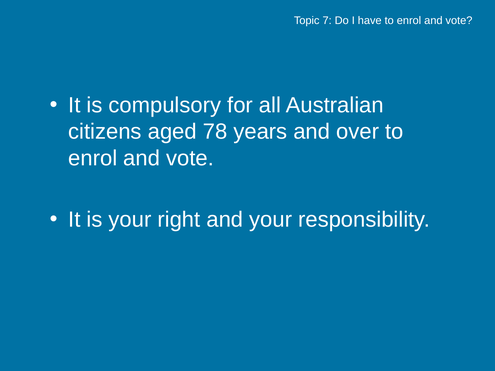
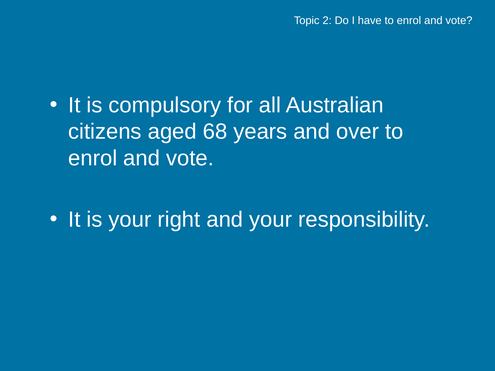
7: 7 -> 2 (327, 20)
78: 78 -> 68 (215, 132)
